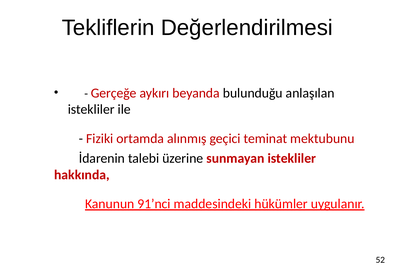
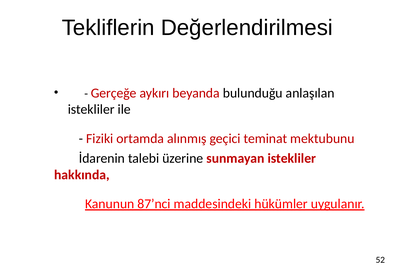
91’nci: 91’nci -> 87’nci (154, 204)
